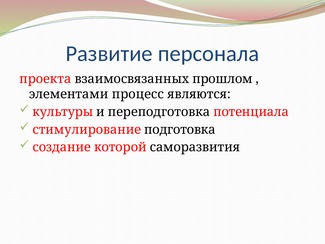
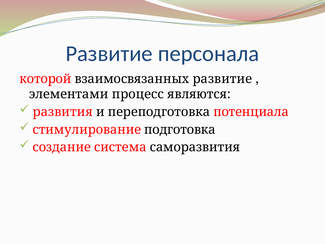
проекта: проекта -> которой (45, 79)
взаимосвязанных прошлом: прошлом -> развитие (222, 79)
культуры: культуры -> развития (63, 112)
которой: которой -> система (120, 147)
